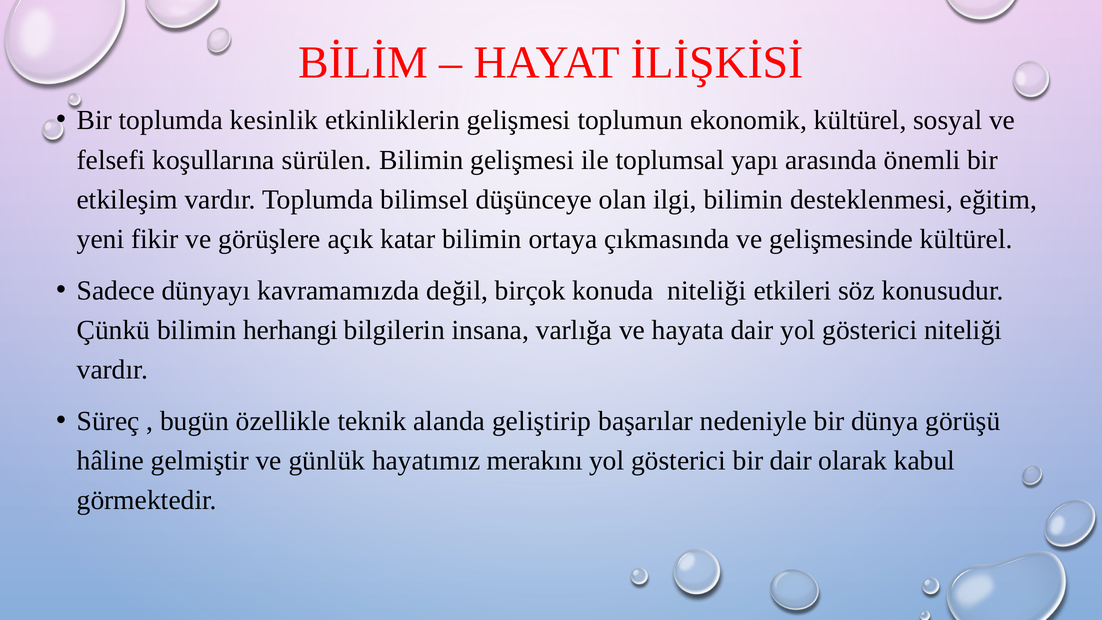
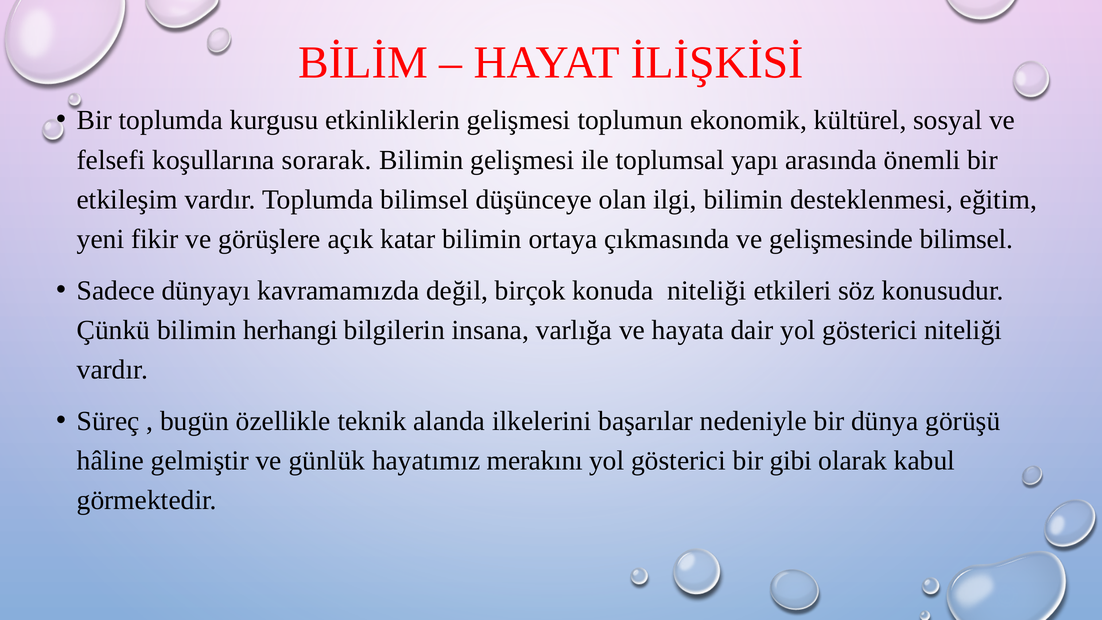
kesinlik: kesinlik -> kurgusu (274, 120)
sürülen: sürülen -> sorarak (327, 160)
gelişmesinde kültürel: kültürel -> bilimsel (966, 239)
geliştirip: geliştirip -> ilkelerini (542, 421)
bir dair: dair -> gibi (791, 461)
